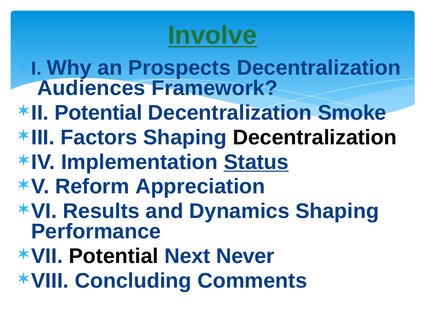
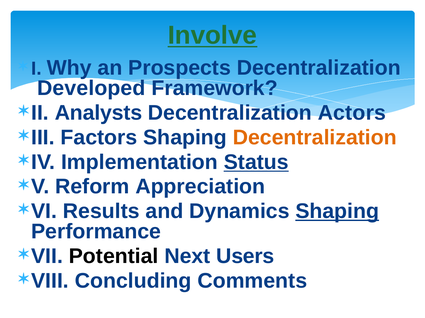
Audiences: Audiences -> Developed (91, 88)
II Potential: Potential -> Analysts (98, 113)
Smoke: Smoke -> Actors (352, 113)
Decentralization colour: black -> orange (315, 138)
Shaping underline: none -> present (337, 212)
Never: Never -> Users (245, 257)
